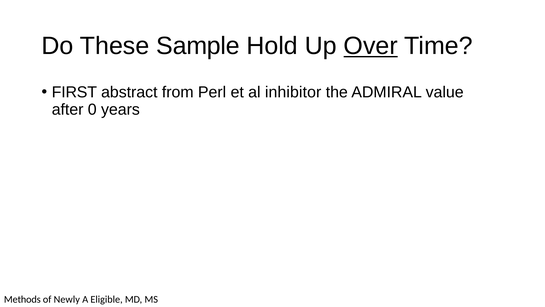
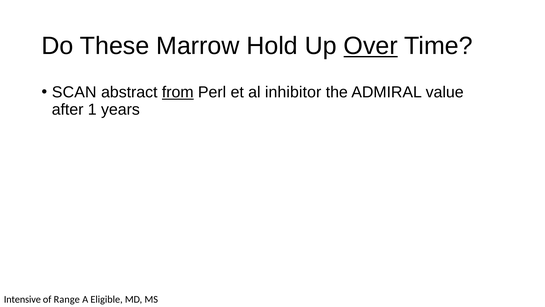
Sample: Sample -> Marrow (198, 46)
FIRST: FIRST -> SCAN (74, 92)
from underline: none -> present (178, 92)
0: 0 -> 1 (92, 109)
Methods: Methods -> Intensive (22, 299)
Newly: Newly -> Range (67, 299)
